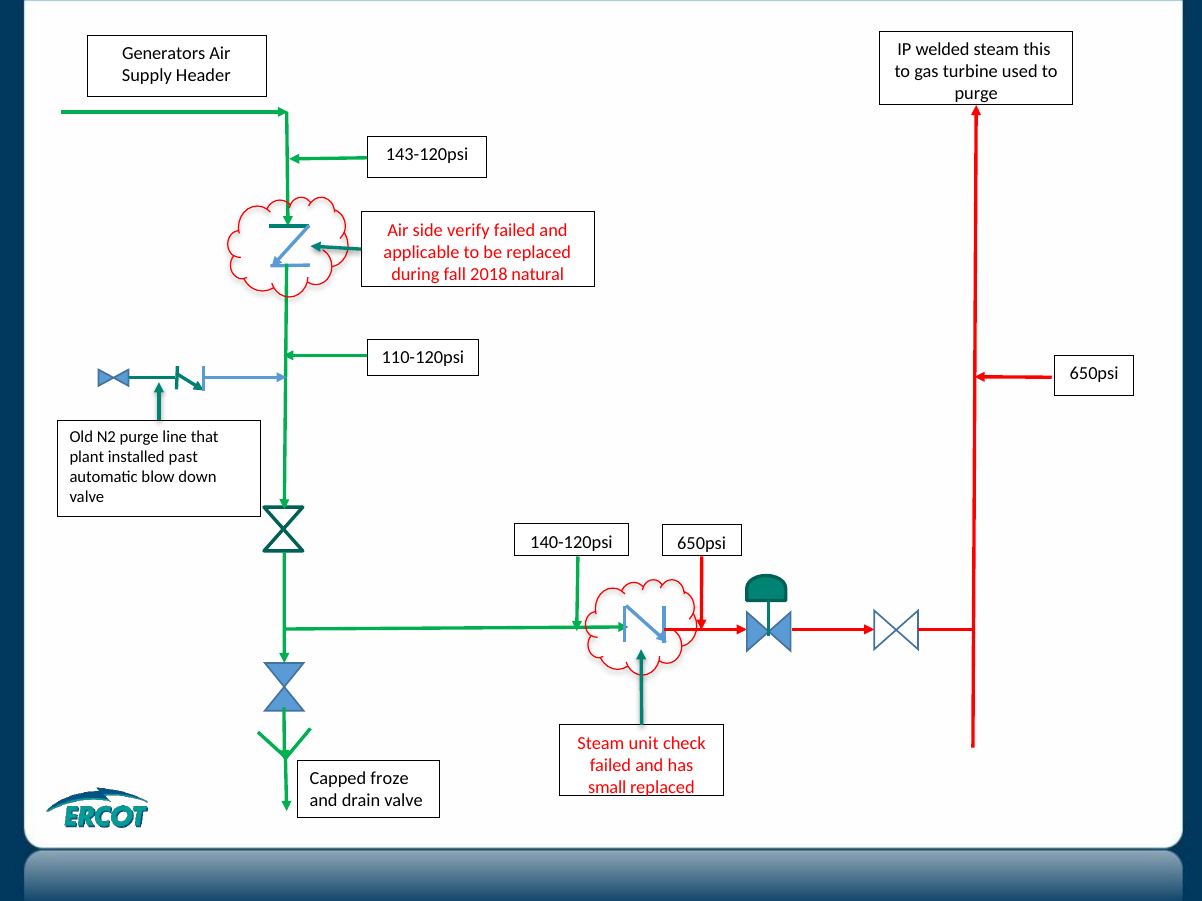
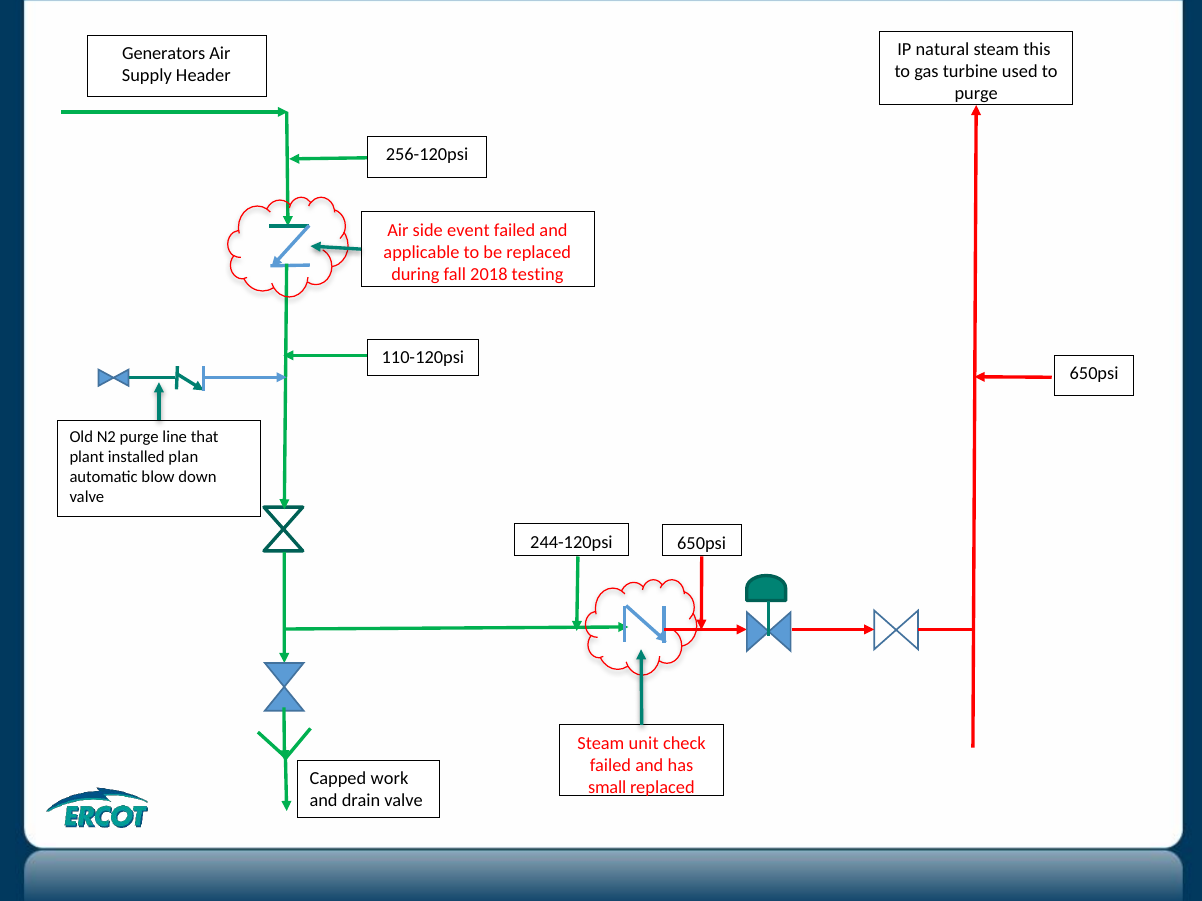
welded: welded -> natural (942, 49)
143-120psi: 143-120psi -> 256-120psi (427, 155)
verify: verify -> event (468, 230)
natural: natural -> testing (538, 274)
past: past -> plan (183, 458)
140-120psi: 140-120psi -> 244-120psi (571, 543)
froze: froze -> work (390, 779)
